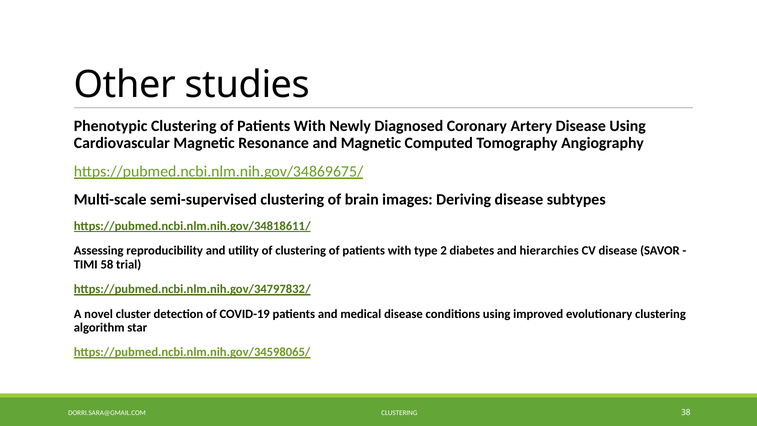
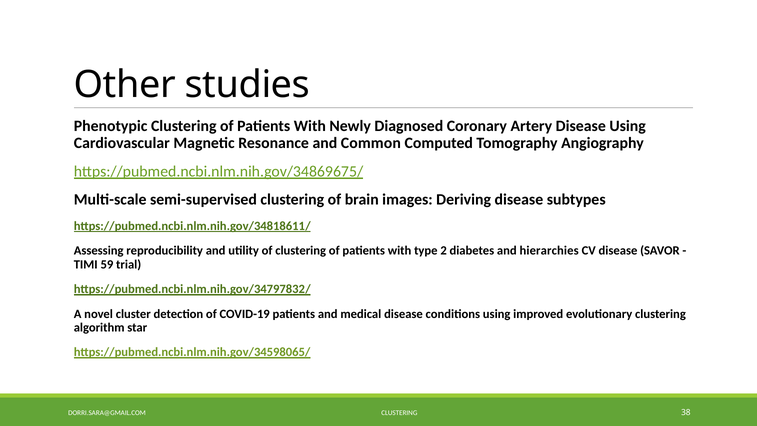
and Magnetic: Magnetic -> Common (371, 143)
58: 58 -> 59 (107, 264)
